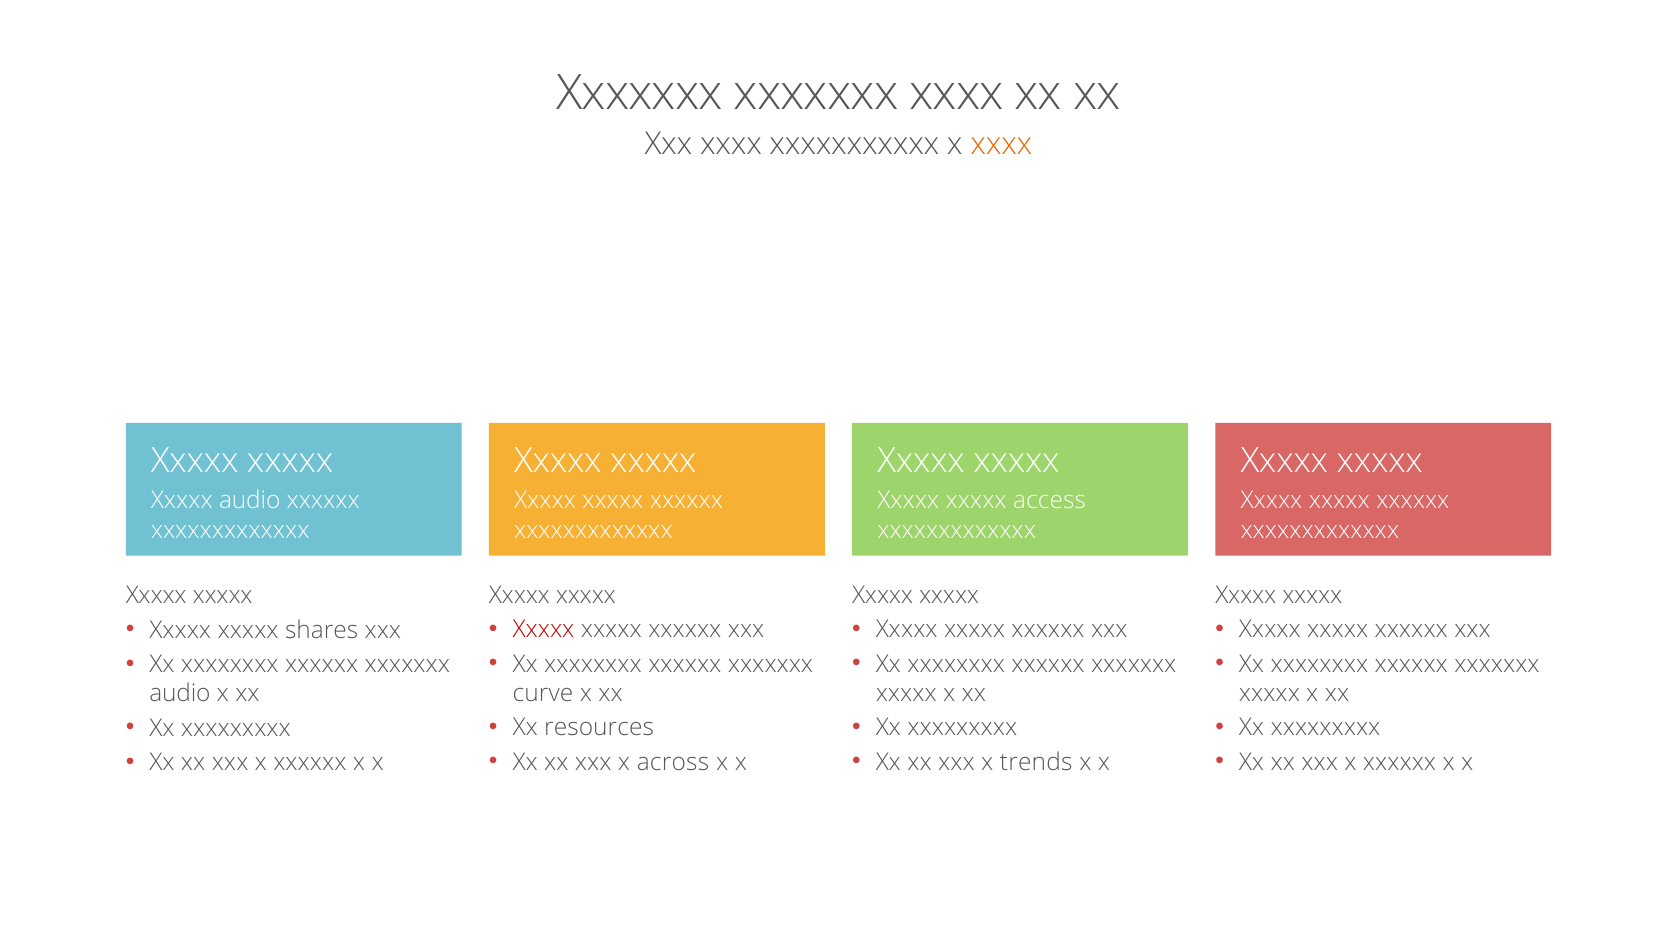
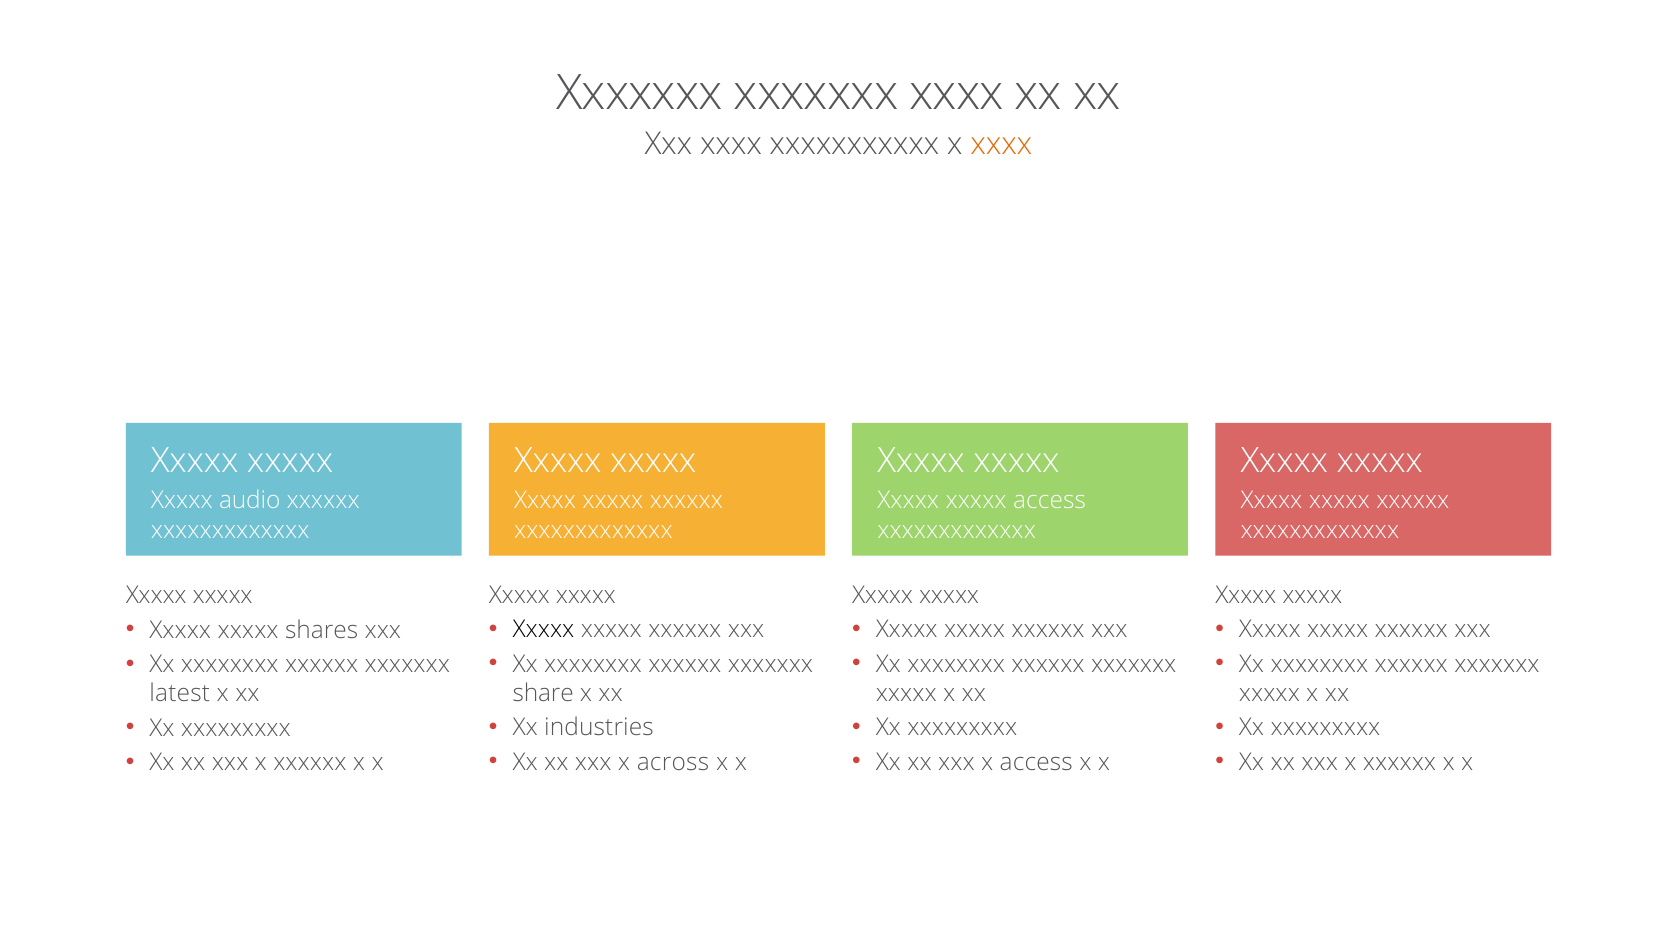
Xxxxx colour: red -> black (543, 630)
curve: curve -> share (543, 694)
audio: audio -> latest (180, 694)
resources: resources -> industries (599, 728)
x trends: trends -> access (1036, 762)
